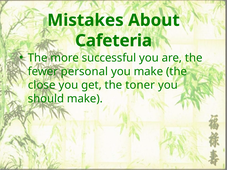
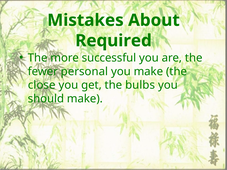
Cafeteria: Cafeteria -> Required (113, 41)
toner: toner -> bulbs (140, 85)
